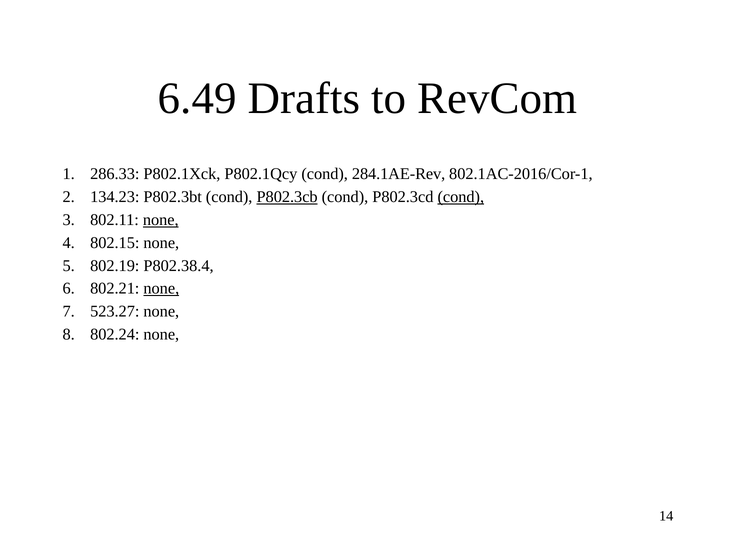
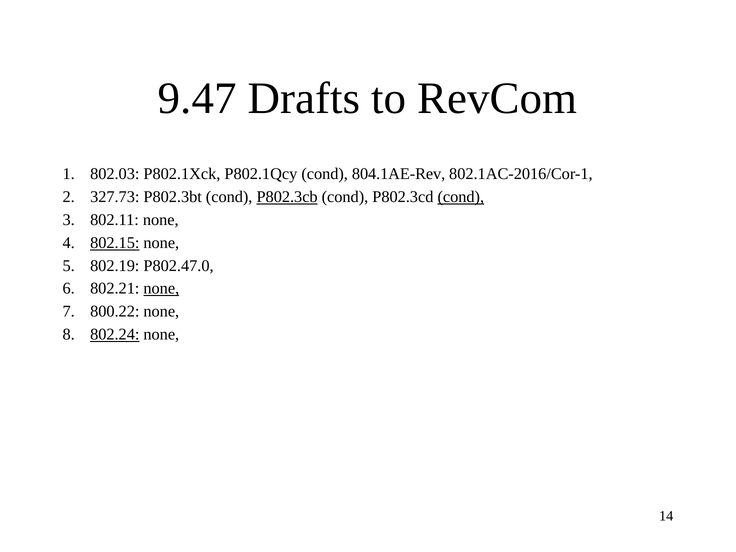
6.49: 6.49 -> 9.47 (197, 98)
286.33: 286.33 -> 802.03 (115, 174)
284.1AE-Rev: 284.1AE-Rev -> 804.1AE-Rev (399, 174)
134.23: 134.23 -> 327.73 (115, 197)
none underline: present -> none (161, 220)
802.15 underline: none -> present (115, 243)
P802.38.4: P802.38.4 -> P802.47.0 (179, 266)
523.27: 523.27 -> 800.22 (115, 311)
802.24 underline: none -> present (115, 334)
